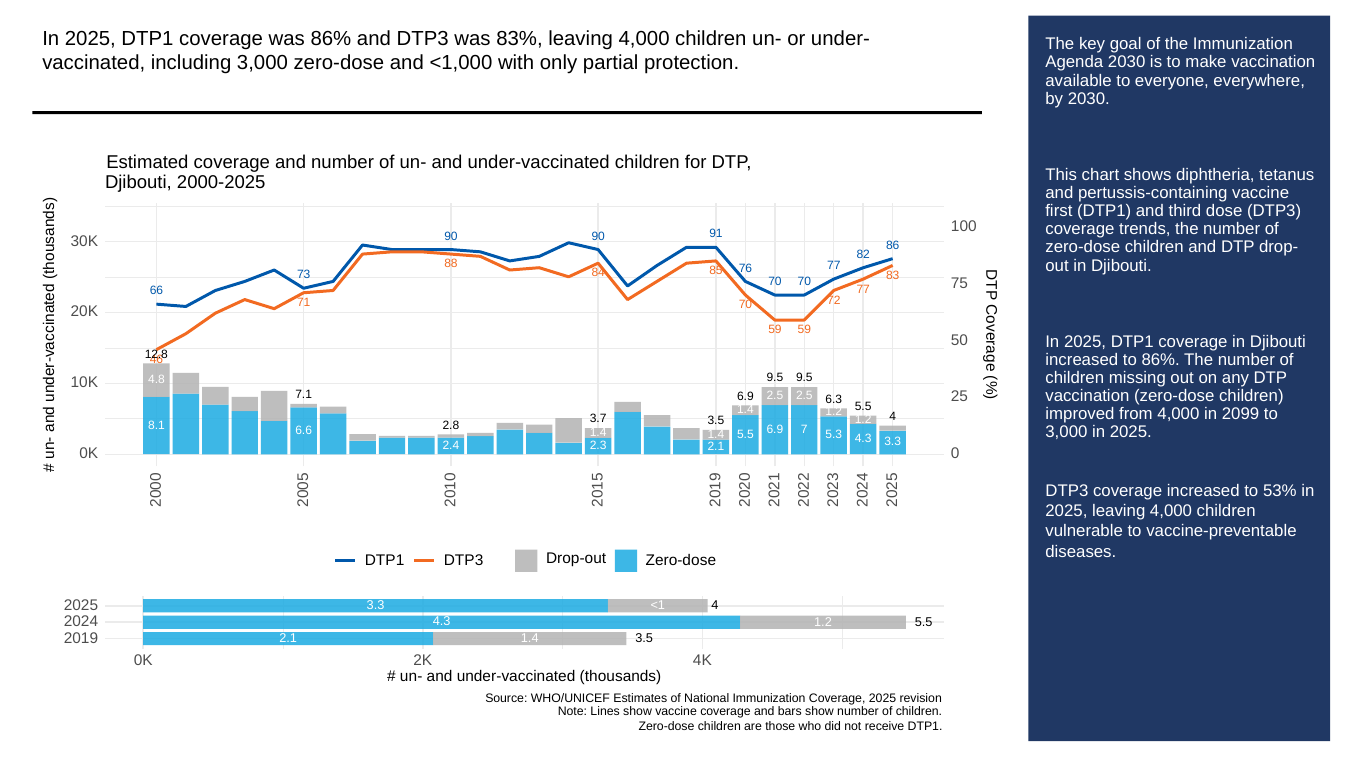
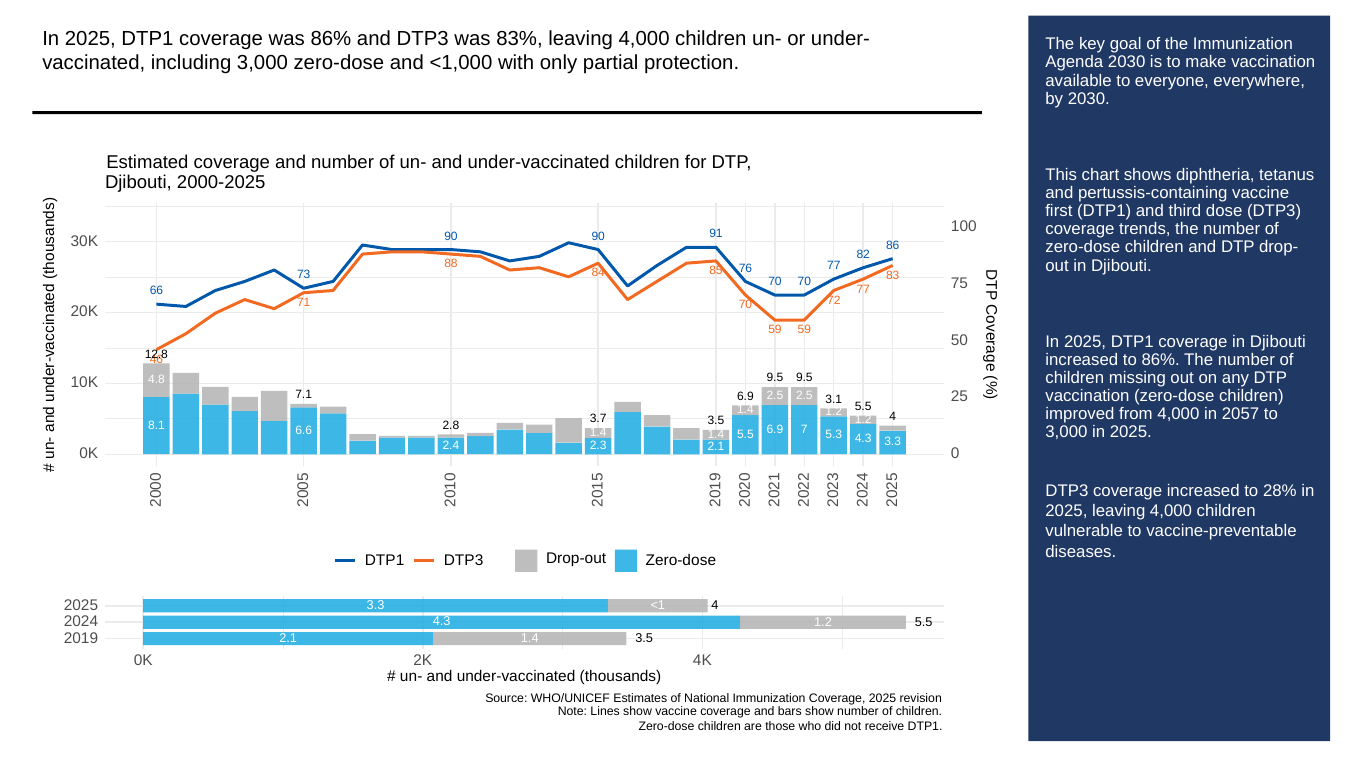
6.3: 6.3 -> 3.1 (834, 400)
2099: 2099 -> 2057 (1241, 415)
53%: 53% -> 28% (1280, 491)
